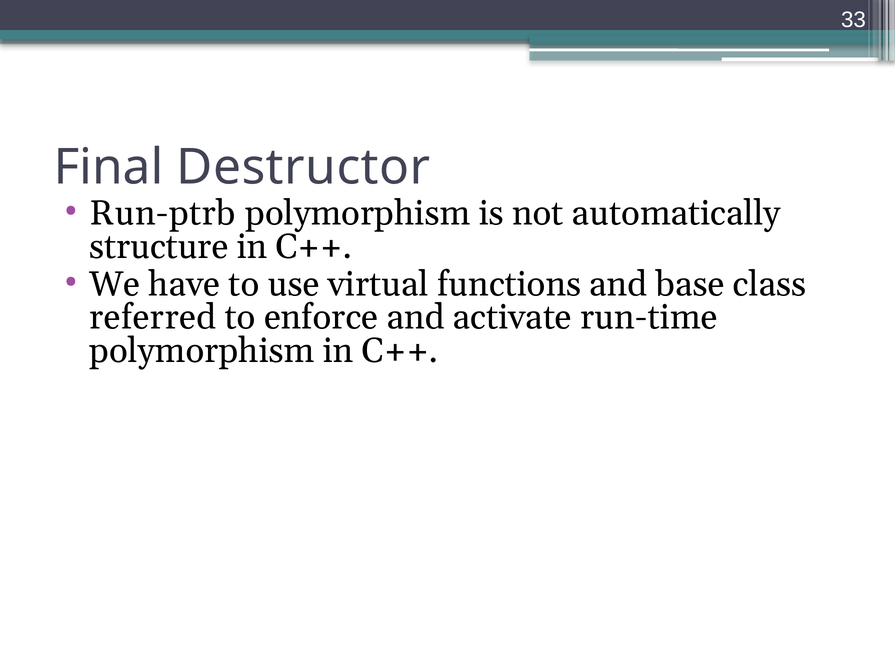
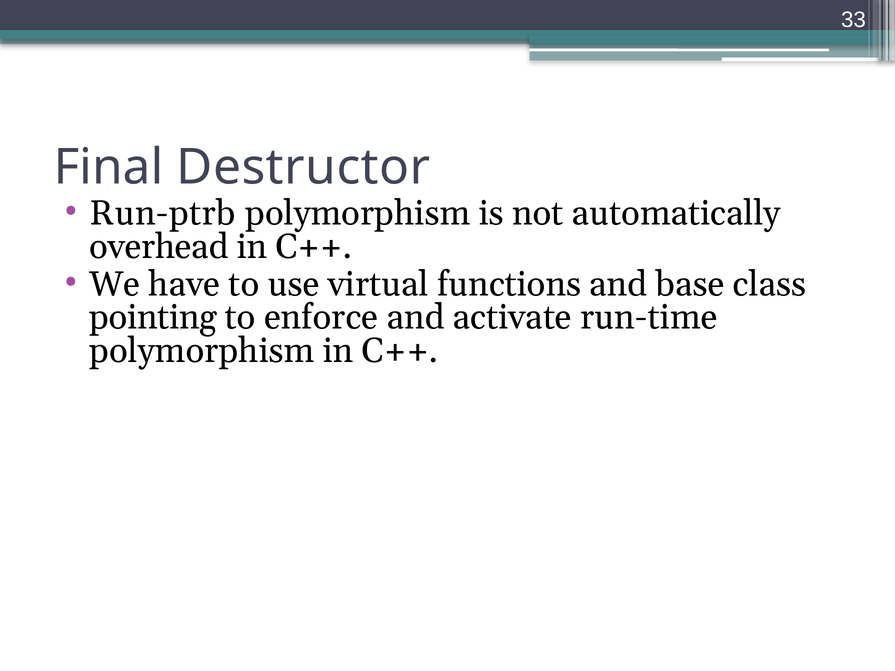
structure: structure -> overhead (159, 247)
referred: referred -> pointing (153, 318)
